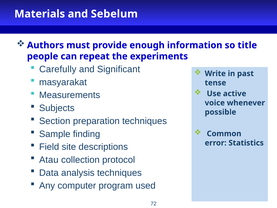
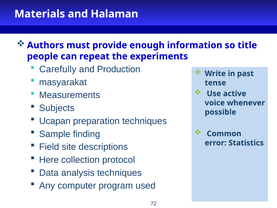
Sebelum: Sebelum -> Halaman (114, 14)
Significant: Significant -> Production (119, 69)
Section: Section -> Ucapan (55, 121)
Atau: Atau -> Here (49, 160)
